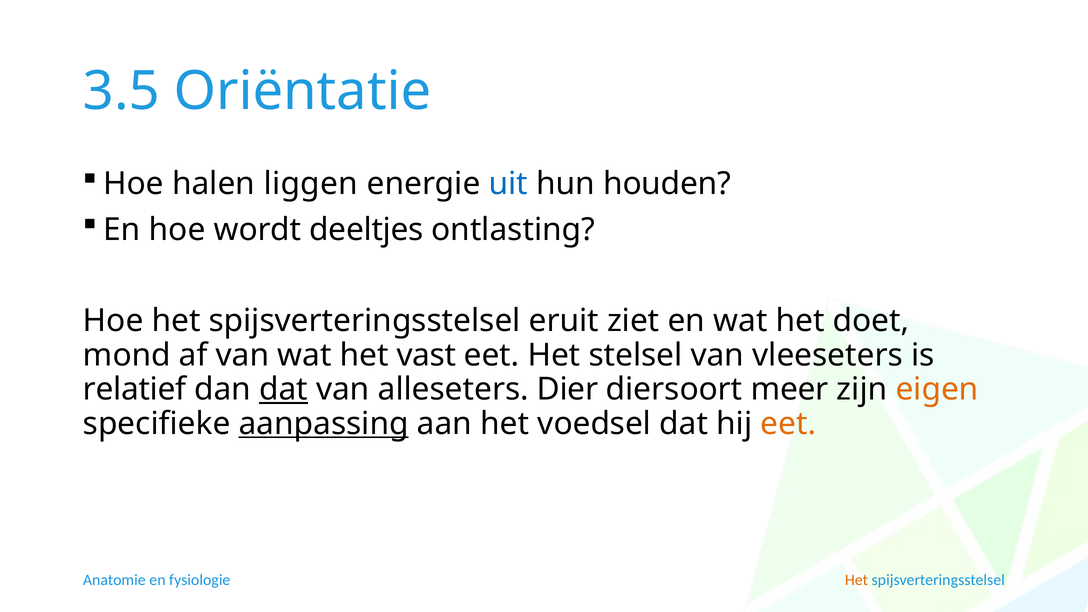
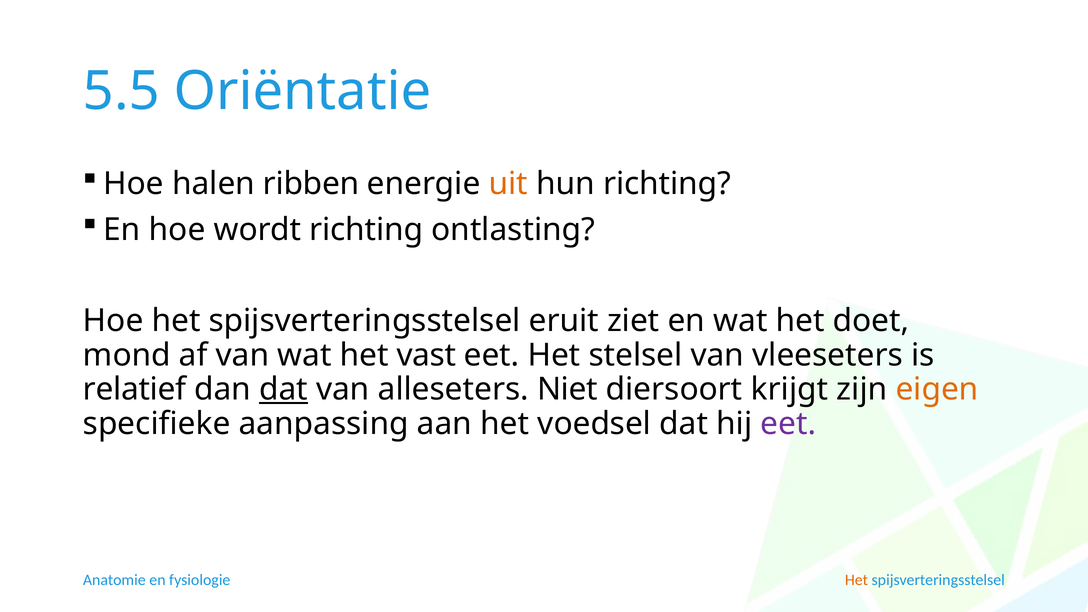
3.5: 3.5 -> 5.5 (121, 91)
liggen: liggen -> ribben (311, 184)
uit colour: blue -> orange (508, 184)
hun houden: houden -> richting (667, 184)
wordt deeltjes: deeltjes -> richting (366, 230)
Dier: Dier -> Niet (567, 389)
meer: meer -> krijgt (789, 389)
aanpassing underline: present -> none (324, 424)
eet colour: orange -> purple (788, 424)
